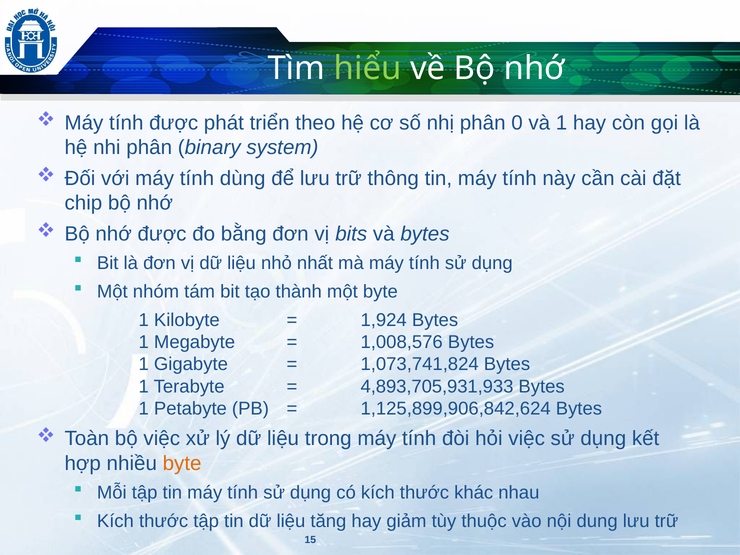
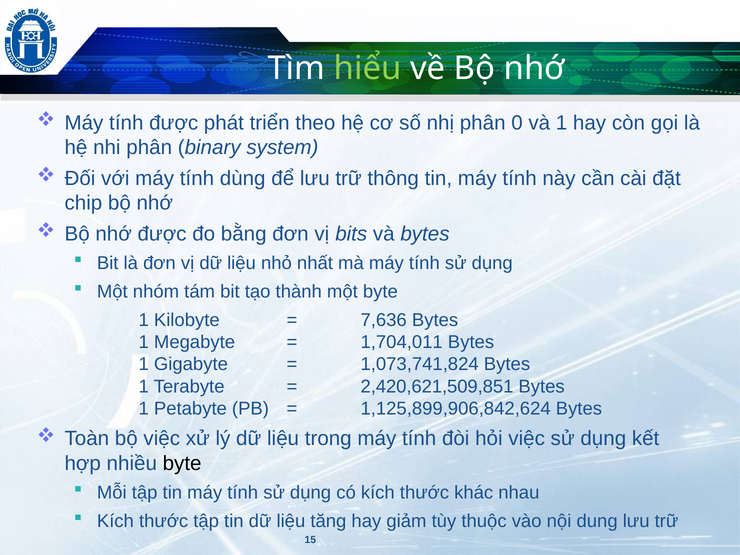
1,924: 1,924 -> 7,636 (384, 320)
1,008,576: 1,008,576 -> 1,704,011 (402, 342)
4,893,705,931,933: 4,893,705,931,933 -> 2,420,621,509,851 (437, 387)
byte colour: orange -> black (182, 463)
